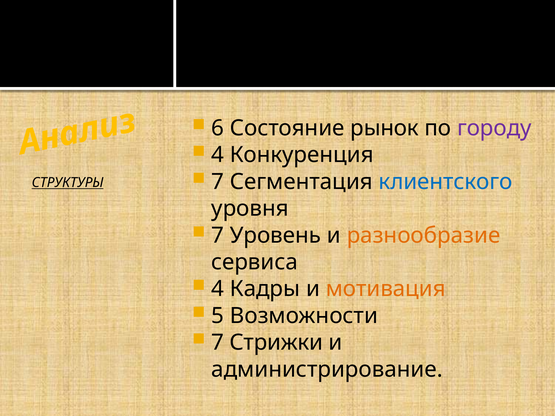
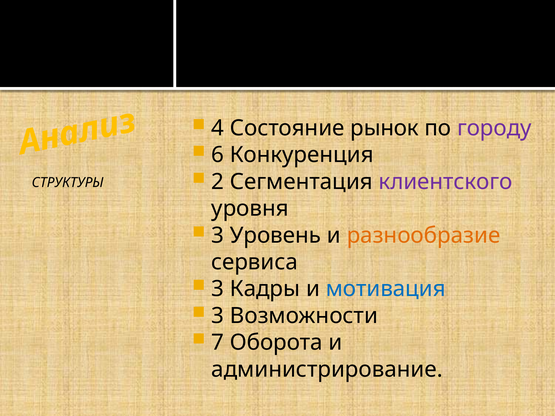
6: 6 -> 4 (218, 128)
4: 4 -> 6 (218, 155)
7: 7 -> 2 (218, 182)
клиентского colour: blue -> purple (446, 182)
СТРУКТУРЫ underline: present -> none (68, 183)
7: 7 -> 3 (218, 235)
4: 4 -> 3 (218, 289)
мотивация colour: orange -> blue (386, 289)
5: 5 -> 3 (218, 316)
Стрижки: Стрижки -> Оборота (276, 343)
